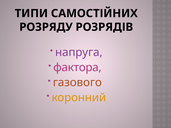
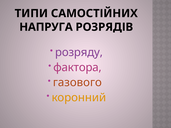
РОЗРЯДУ: РОЗРЯДУ -> НАПРУГА (46, 27)
напруга: напруга -> розряду (79, 52)
